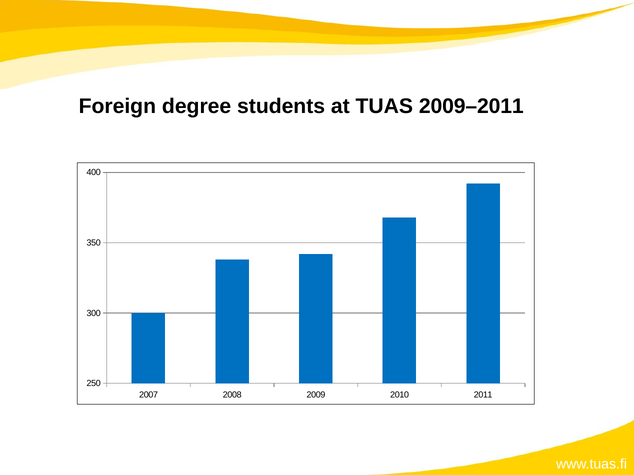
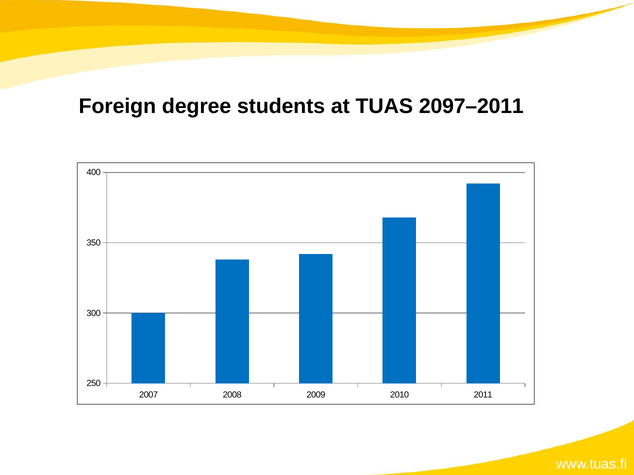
2009–2011: 2009–2011 -> 2097–2011 (471, 107)
